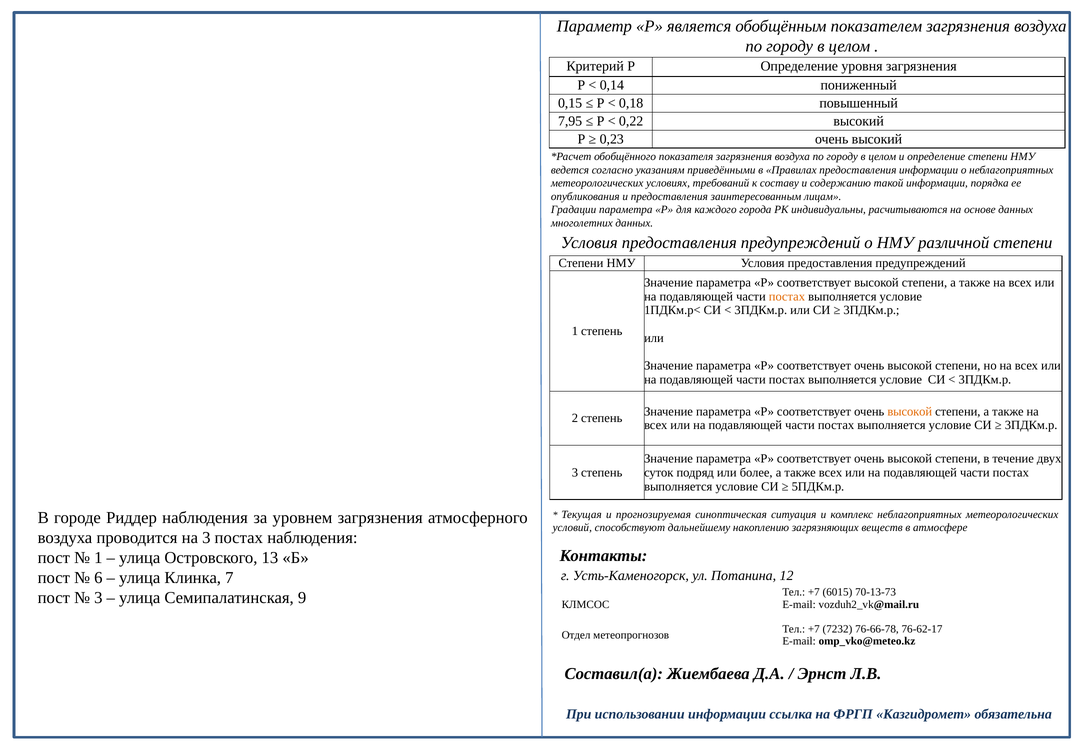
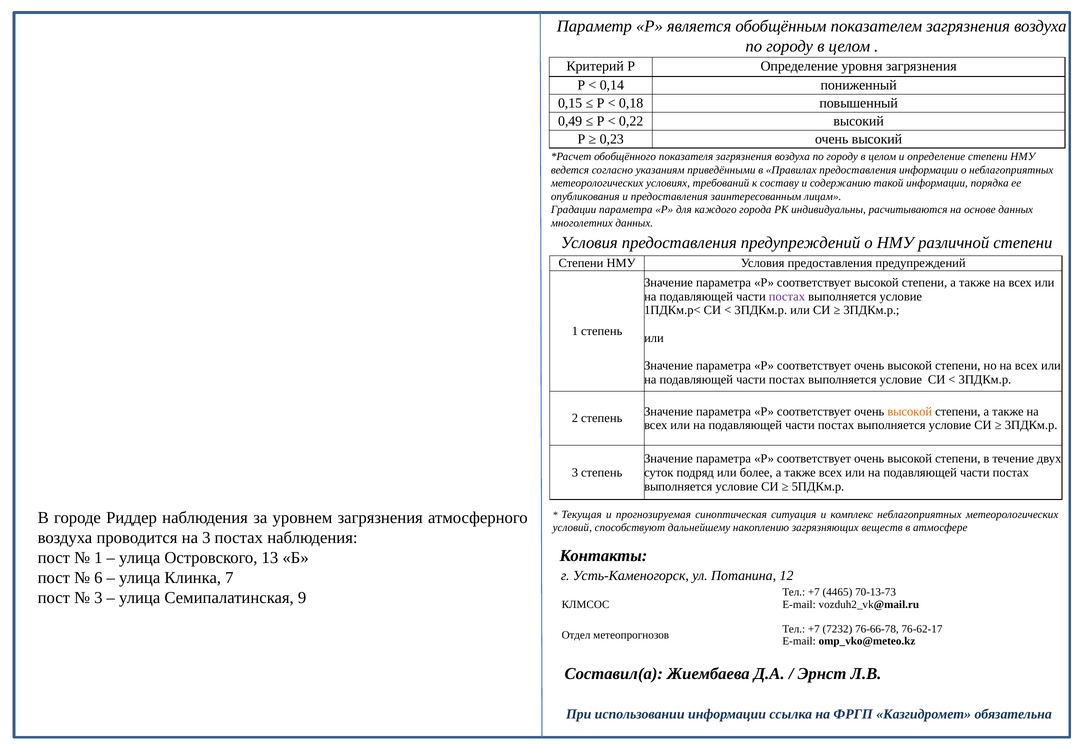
7,95: 7,95 -> 0,49 (570, 121)
постах colour: orange -> purple (787, 297)
6015: 6015 -> 4465 (837, 593)
